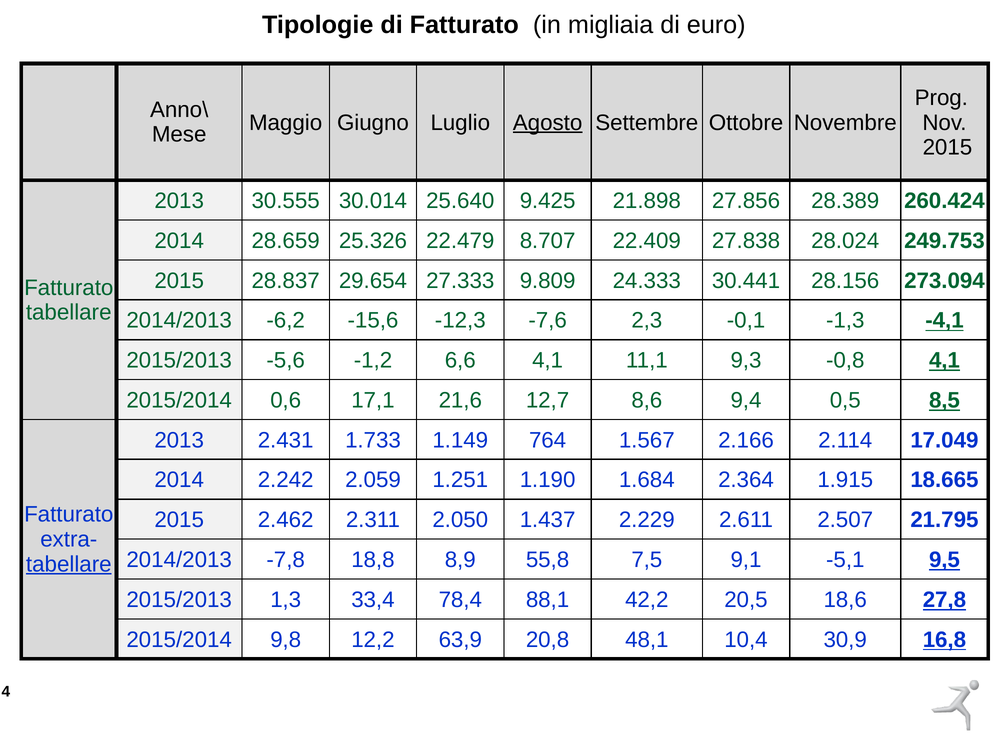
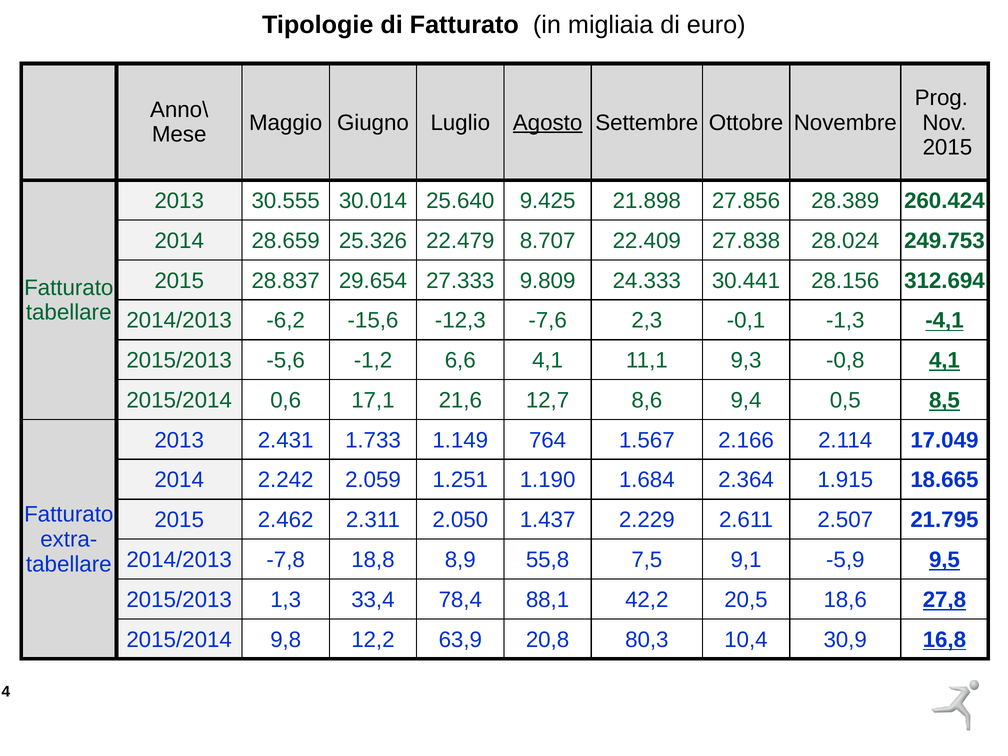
273.094: 273.094 -> 312.694 (944, 281)
-5,1: -5,1 -> -5,9 (845, 560)
tabellare underline: present -> none (69, 564)
48,1: 48,1 -> 80,3 (647, 640)
